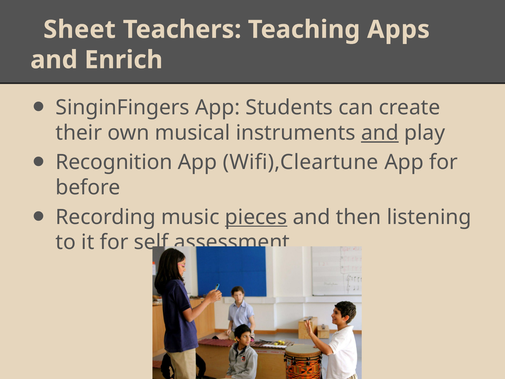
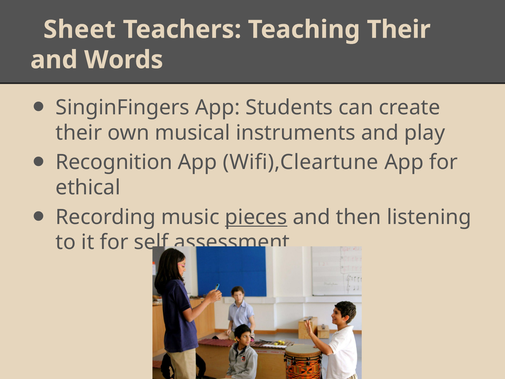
Teaching Apps: Apps -> Their (399, 30)
Enrich: Enrich -> Words (124, 60)
and underline: present -> none (380, 133)
before: before -> ethical (88, 187)
